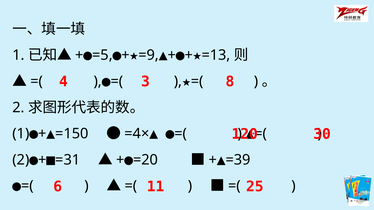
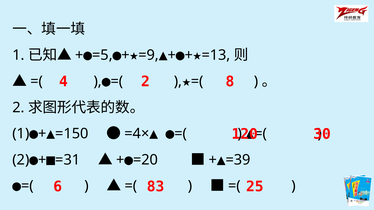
4 3: 3 -> 2 (145, 82)
11: 11 -> 83 (156, 187)
